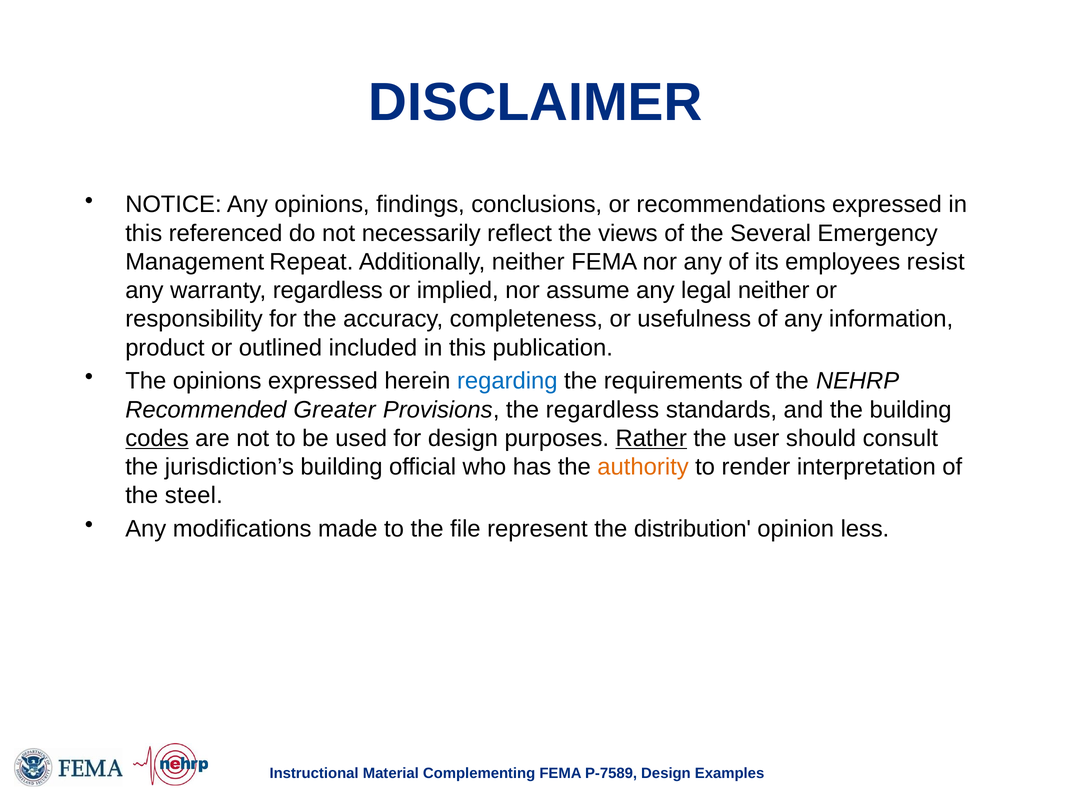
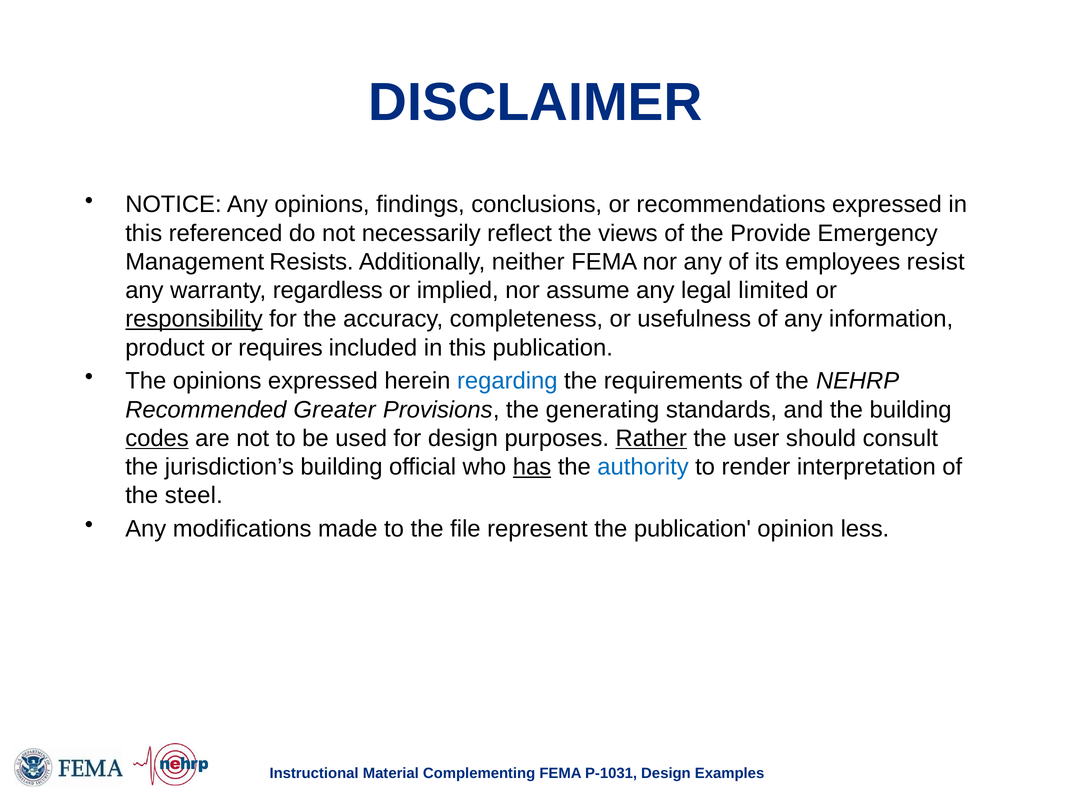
Several: Several -> Provide (771, 233)
Repeat: Repeat -> Resists (311, 262)
legal neither: neither -> limited (773, 291)
responsibility underline: none -> present (194, 319)
outlined: outlined -> requires (281, 348)
the regardless: regardless -> generating (602, 410)
has underline: none -> present (532, 467)
authority colour: orange -> blue (643, 467)
the distribution: distribution -> publication (692, 529)
P-7589: P-7589 -> P-1031 (611, 774)
